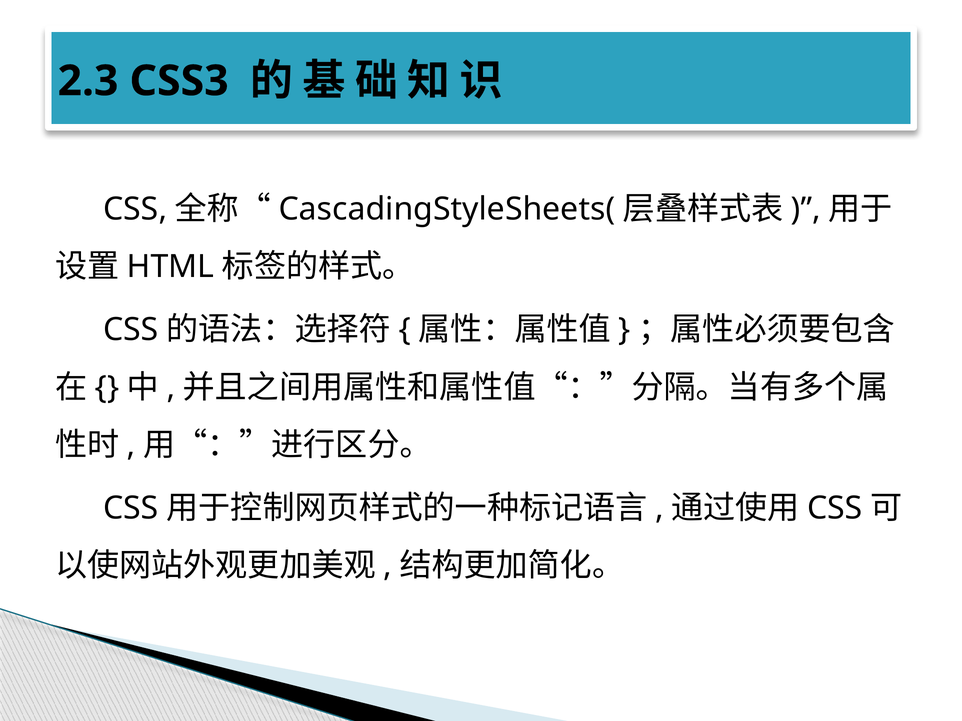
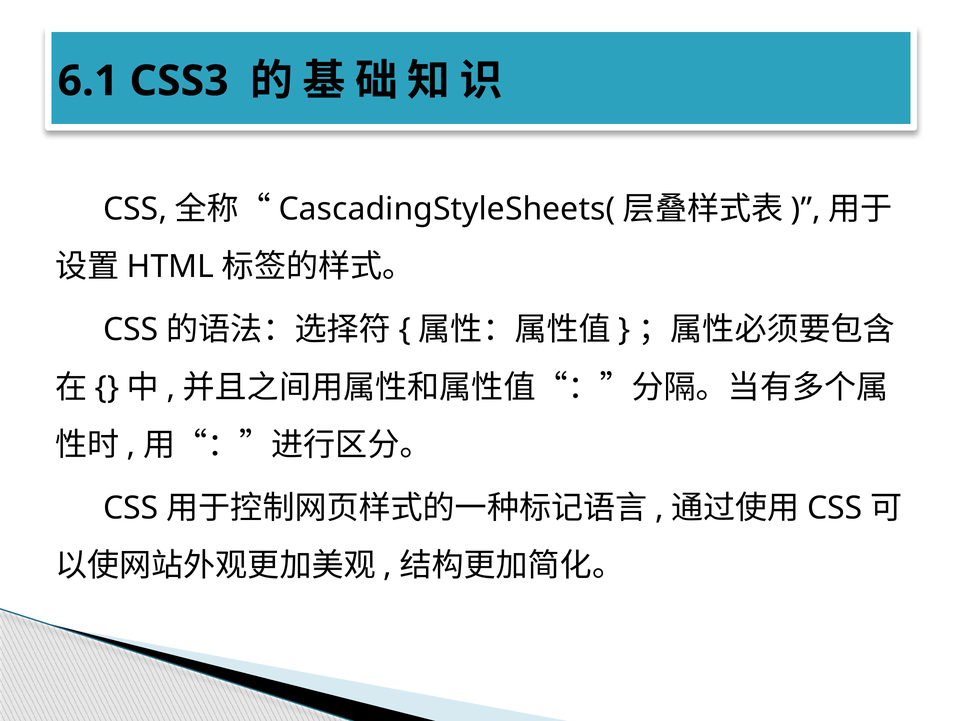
2.3: 2.3 -> 6.1 (88, 81)
